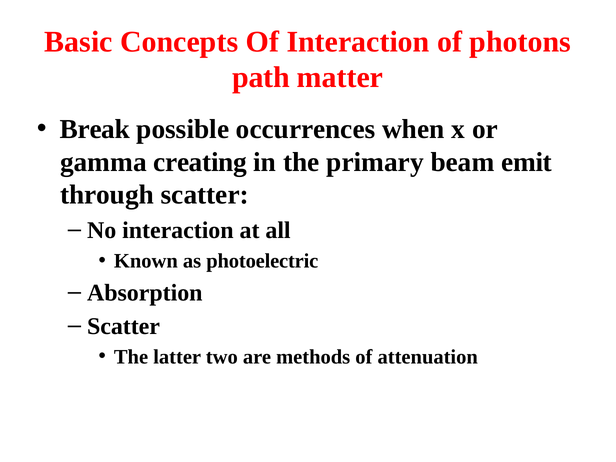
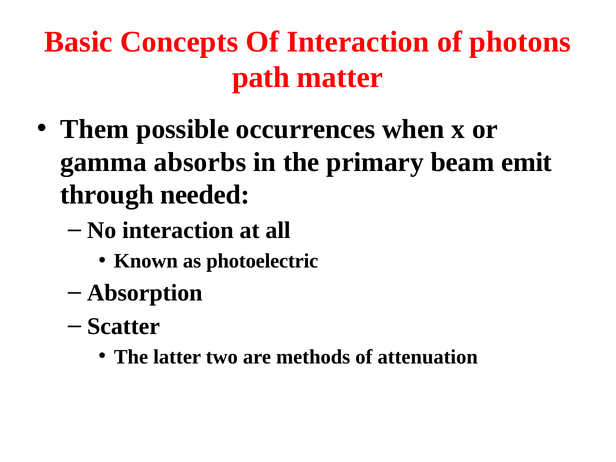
Break: Break -> Them (95, 129)
creating: creating -> absorbs (200, 162)
through scatter: scatter -> needed (205, 195)
